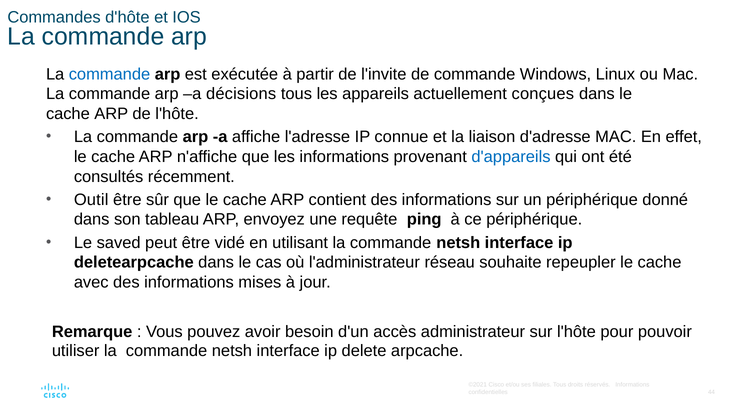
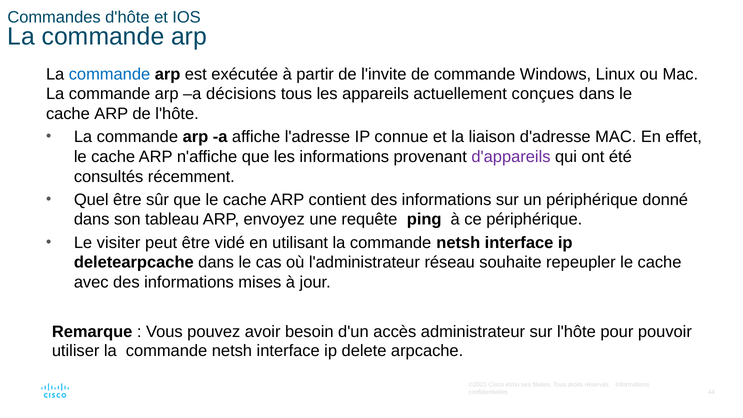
d'appareils colour: blue -> purple (511, 157)
Outil: Outil -> Quel (91, 200)
saved: saved -> visiter (119, 243)
